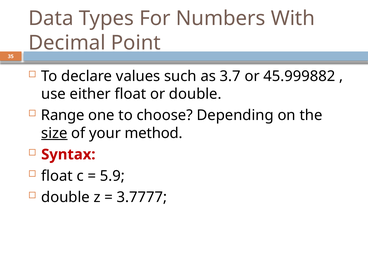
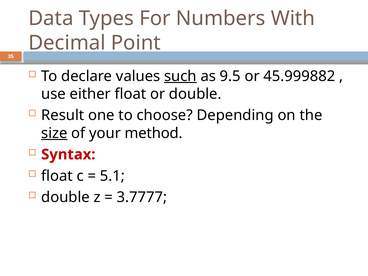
such underline: none -> present (180, 76)
3.7: 3.7 -> 9.5 (230, 76)
Range: Range -> Result (63, 115)
5.9: 5.9 -> 5.1 (112, 176)
